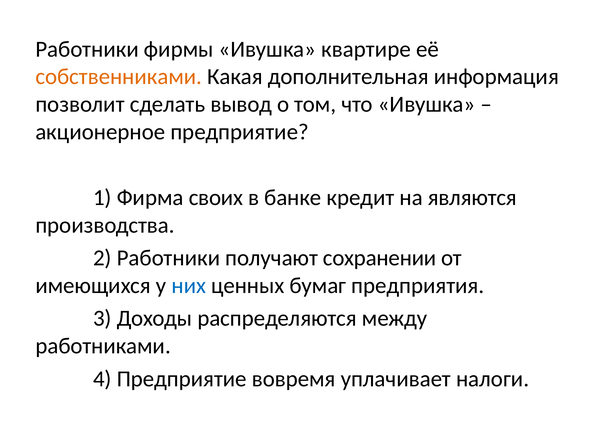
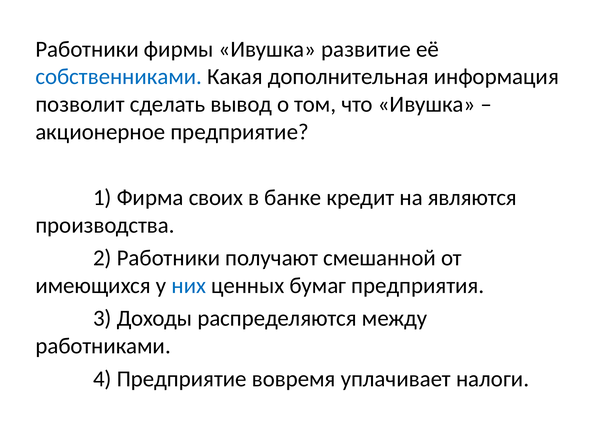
квартире: квартире -> развитие (366, 49)
собственниками colour: orange -> blue (119, 77)
сохранении: сохранении -> смешанной (379, 258)
